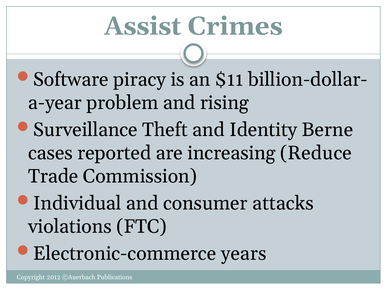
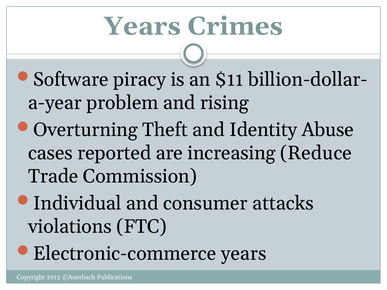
Assist: Assist -> Years (142, 26)
Surveillance: Surveillance -> Overturning (85, 130)
Berne: Berne -> Abuse (328, 130)
